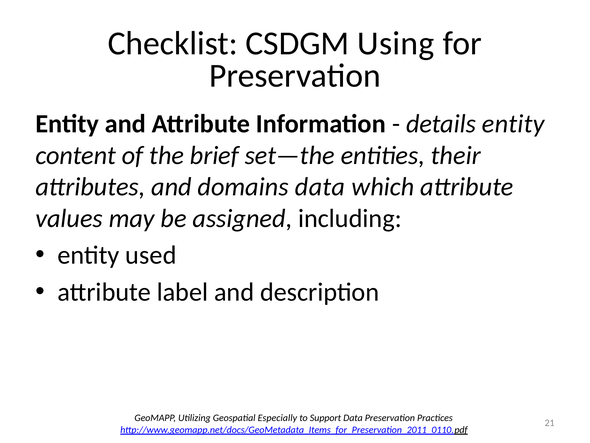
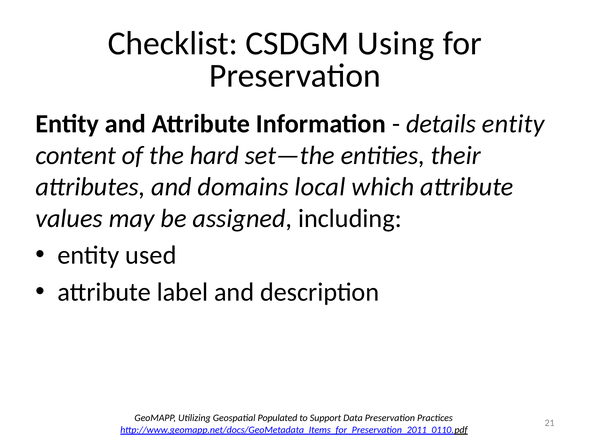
brief: brief -> hard (214, 155)
domains data: data -> local (320, 187)
Especially: Especially -> Populated (277, 418)
